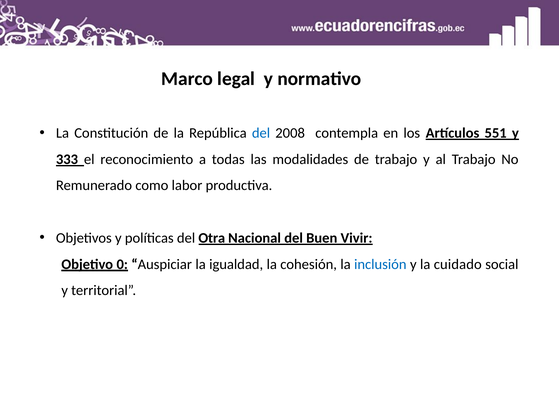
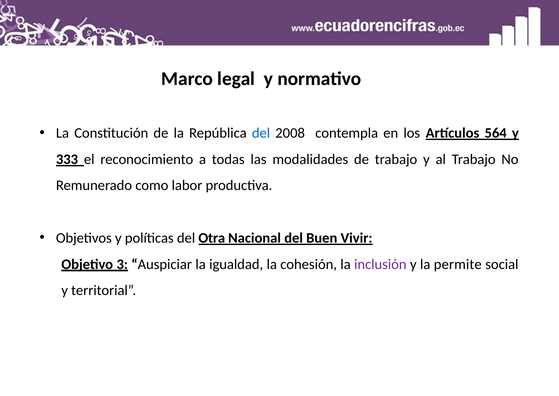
551: 551 -> 564 (496, 133)
0: 0 -> 3 (122, 264)
inclusión colour: blue -> purple (380, 264)
cuidado: cuidado -> permite (458, 264)
